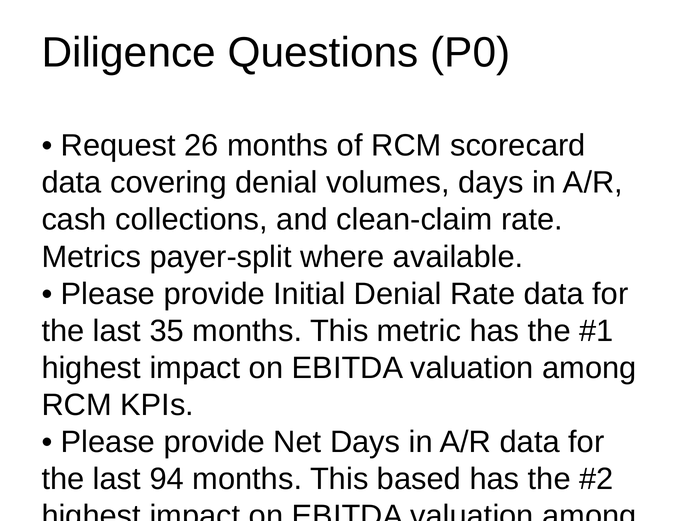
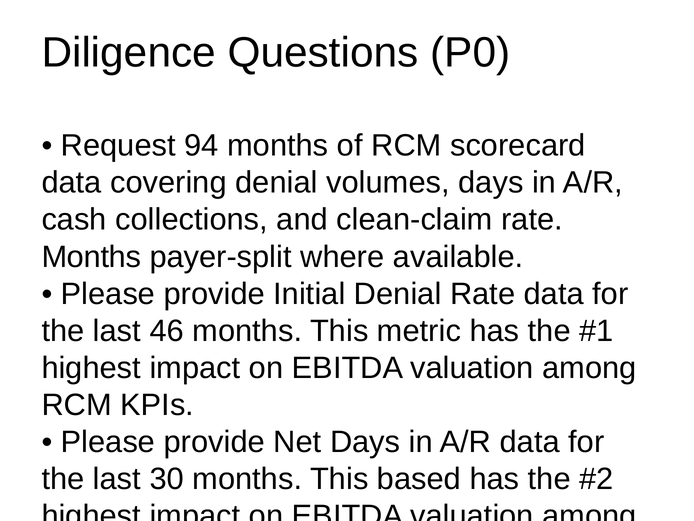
26: 26 -> 94 (201, 146)
Metrics: Metrics -> Months (91, 257)
35: 35 -> 46 (167, 331)
94: 94 -> 30 (167, 479)
